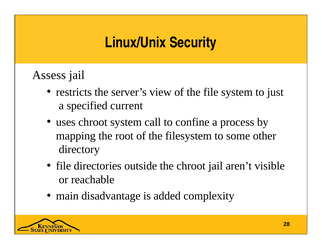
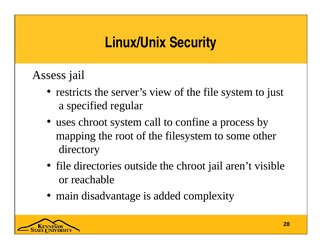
current: current -> regular (127, 106)
